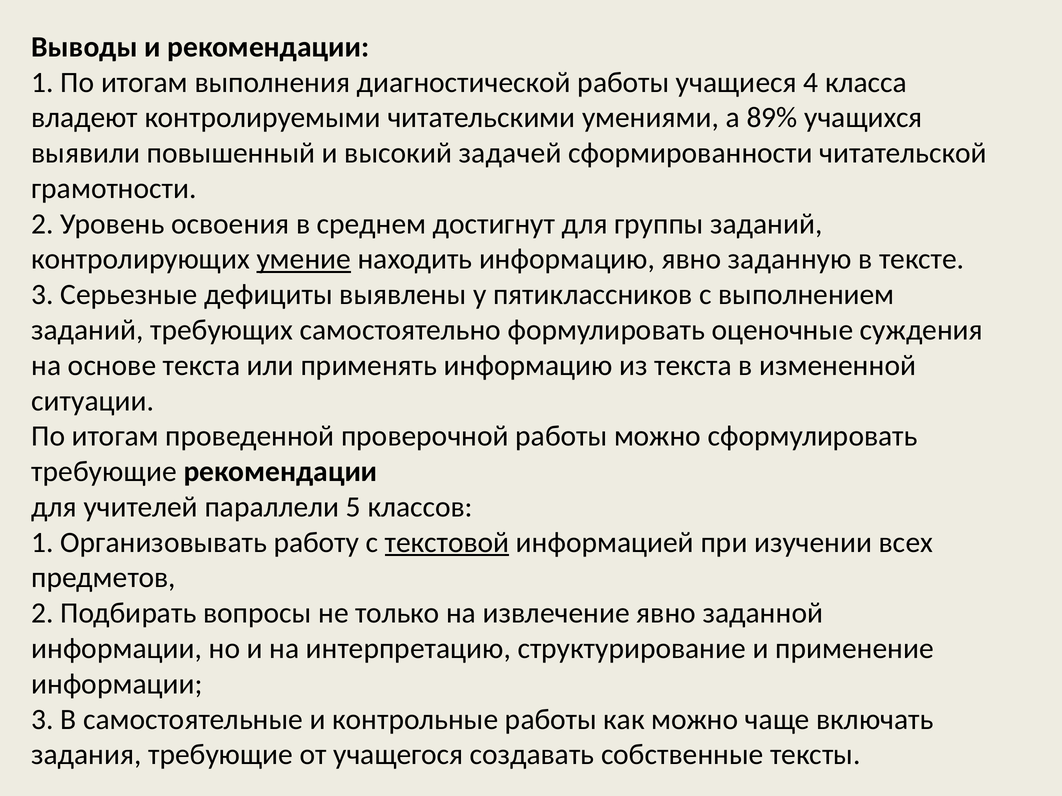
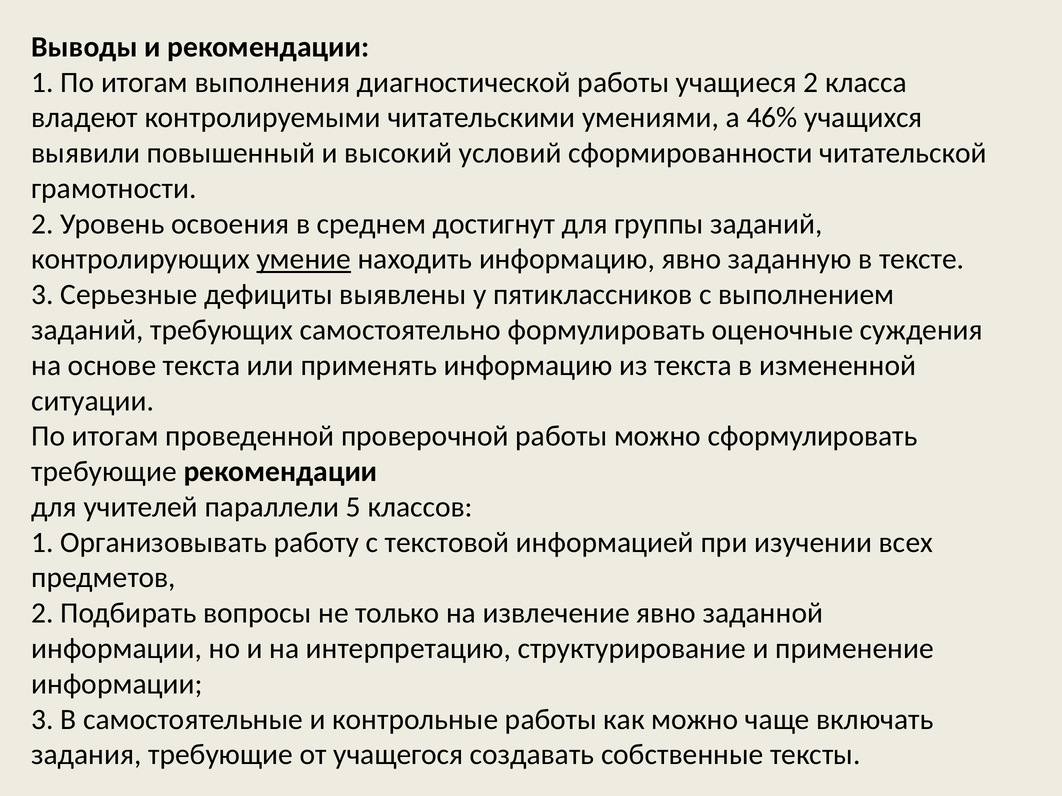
учащиеся 4: 4 -> 2 (811, 82)
89%: 89% -> 46% (772, 118)
задачей: задачей -> условий (510, 153)
текстовой underline: present -> none (447, 543)
